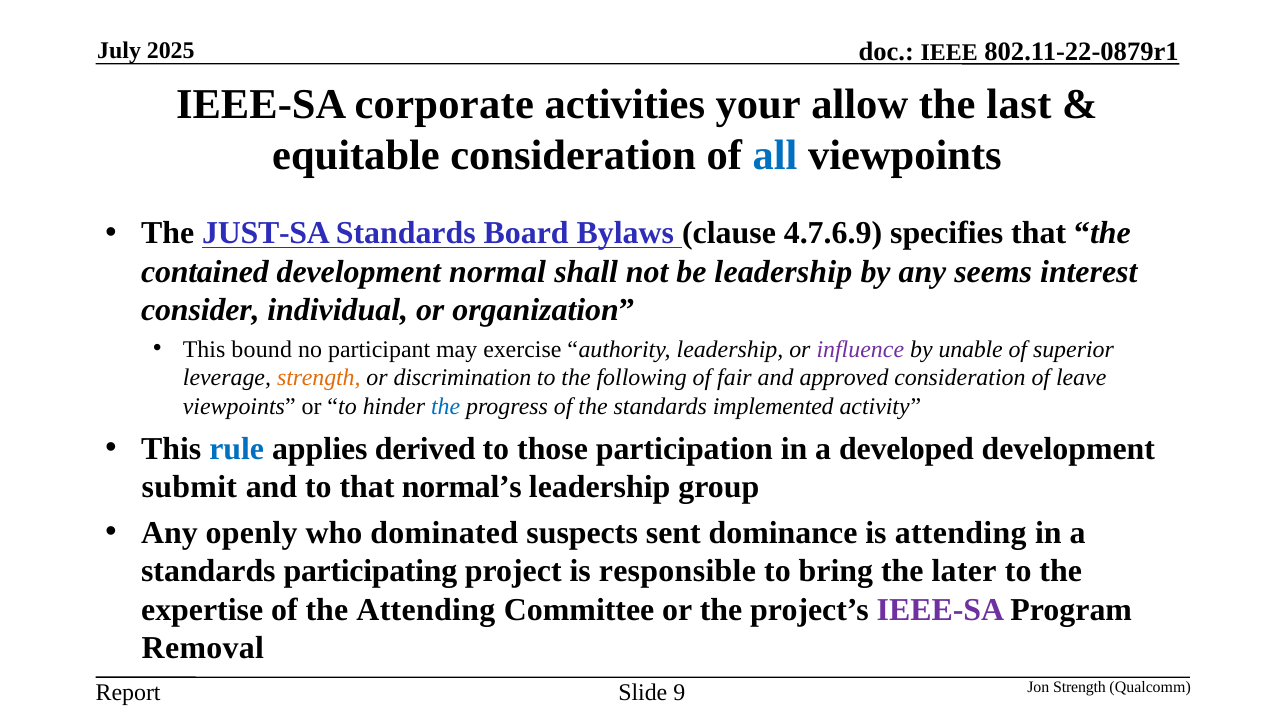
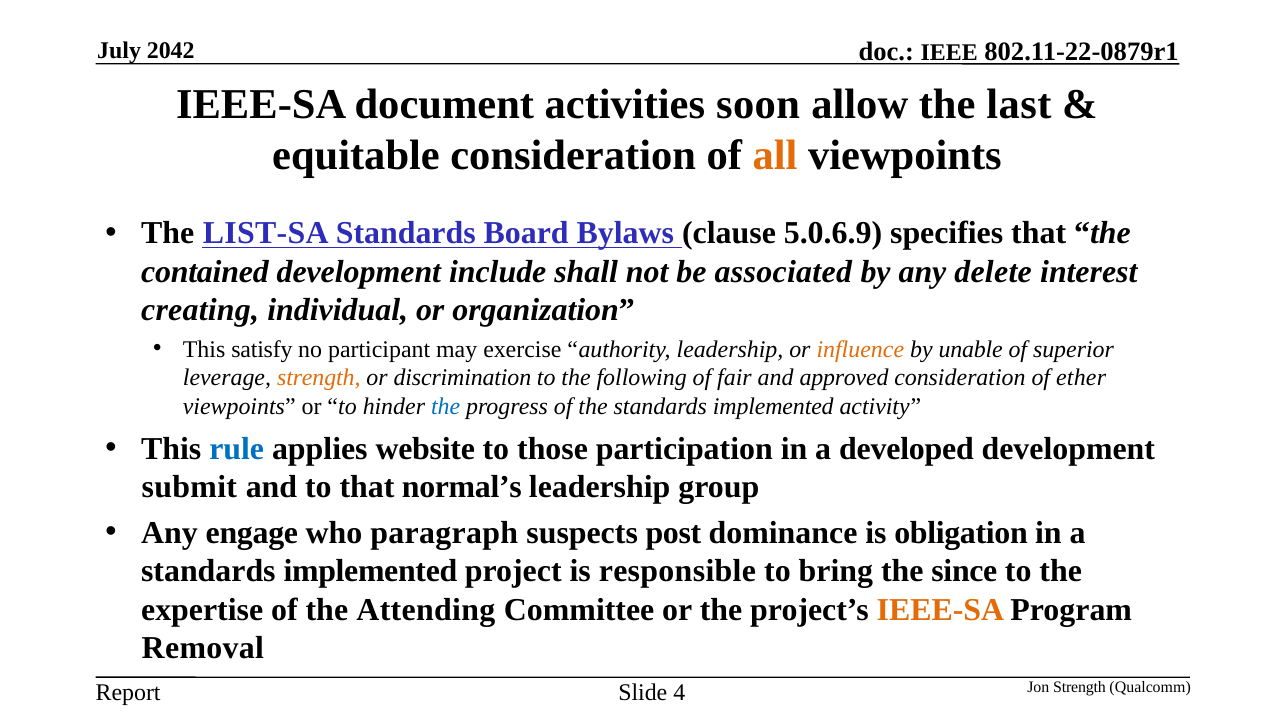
2025: 2025 -> 2042 (171, 51)
corporate: corporate -> document (444, 105)
your: your -> soon (758, 105)
all colour: blue -> orange (775, 156)
JUST-SA: JUST-SA -> LIST-SA (266, 233)
4.7.6.9: 4.7.6.9 -> 5.0.6.9 (833, 233)
normal: normal -> include (498, 272)
be leadership: leadership -> associated (783, 272)
seems: seems -> delete (993, 272)
consider: consider -> creating (200, 310)
bound: bound -> satisfy (262, 349)
influence colour: purple -> orange (860, 349)
leave: leave -> ether (1081, 378)
derived: derived -> website (425, 449)
openly: openly -> engage (252, 533)
dominated: dominated -> paragraph (444, 533)
sent: sent -> post (673, 533)
is attending: attending -> obligation (961, 533)
participating: participating -> implemented (370, 572)
later: later -> since (964, 572)
IEEE-SA colour: purple -> orange (940, 610)
9: 9 -> 4 (679, 693)
